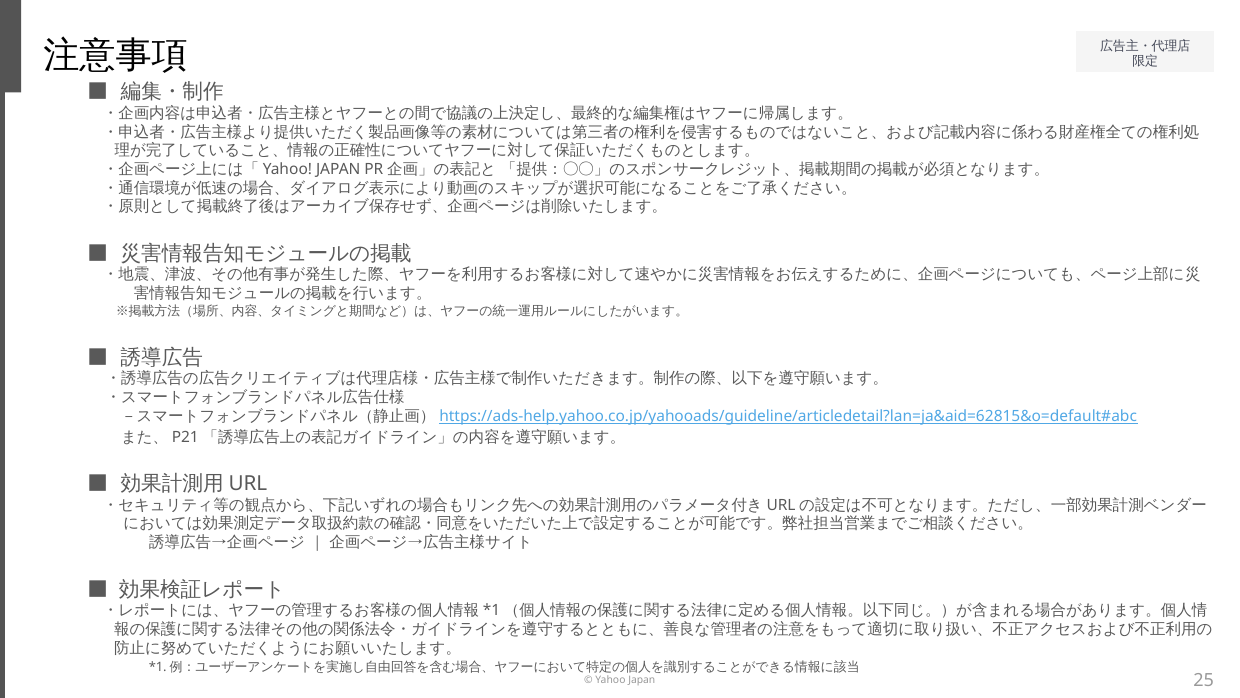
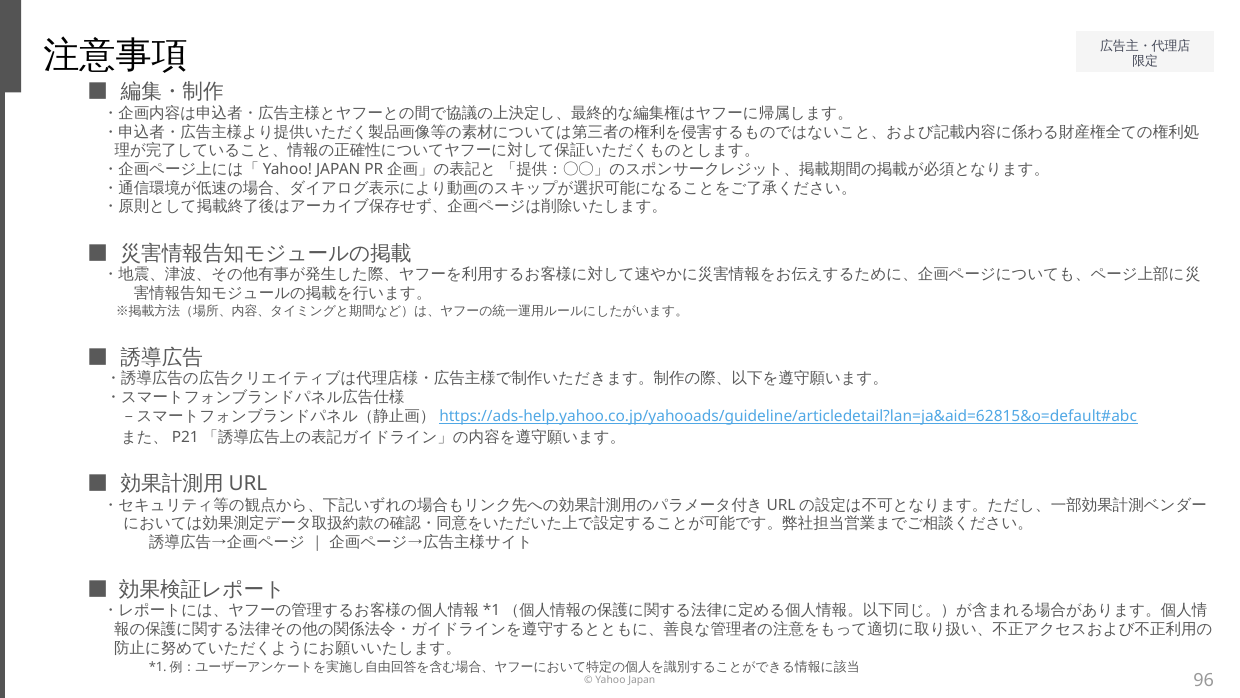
25: 25 -> 96 (1204, 680)
